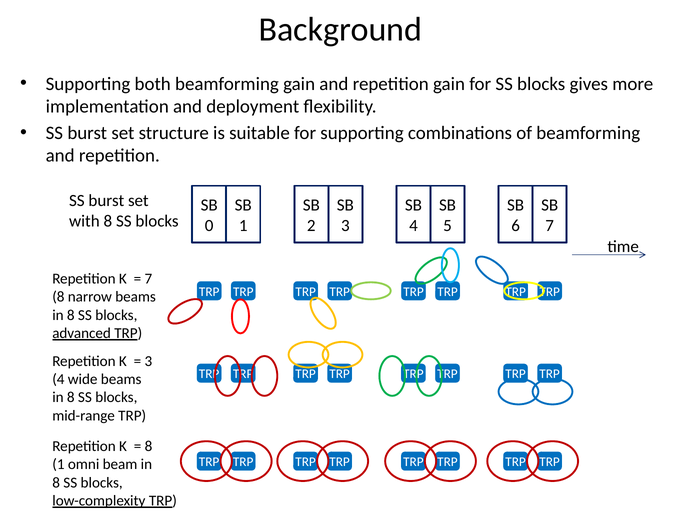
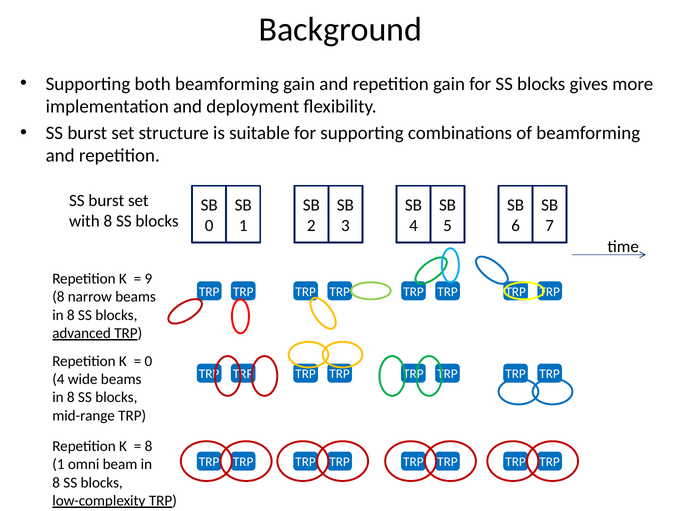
7: 7 -> 9 (148, 279)
3: 3 -> 0 (148, 361)
